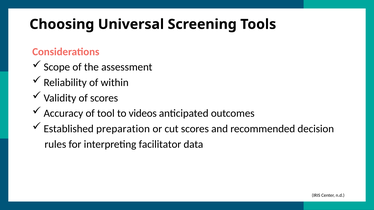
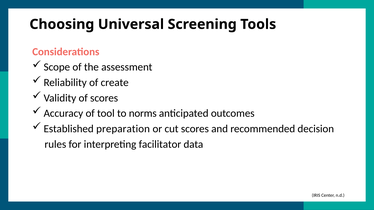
within: within -> create (115, 83)
videos: videos -> norms (143, 114)
